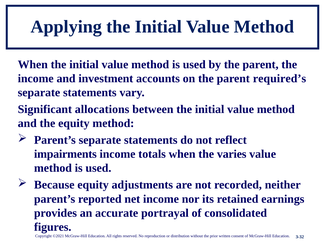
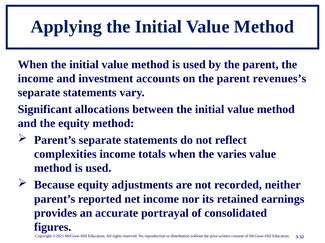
required’s: required’s -> revenues’s (280, 79)
impairments: impairments -> complexities (65, 155)
